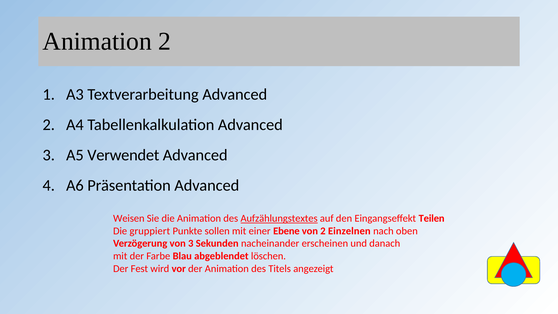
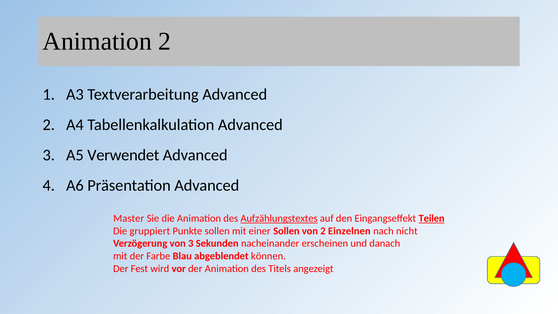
Weisen: Weisen -> Master (129, 218)
Teilen underline: none -> present (432, 218)
einer Ebene: Ebene -> Sollen (286, 231)
oben: oben -> nicht (407, 231)
löschen: löschen -> können (268, 256)
